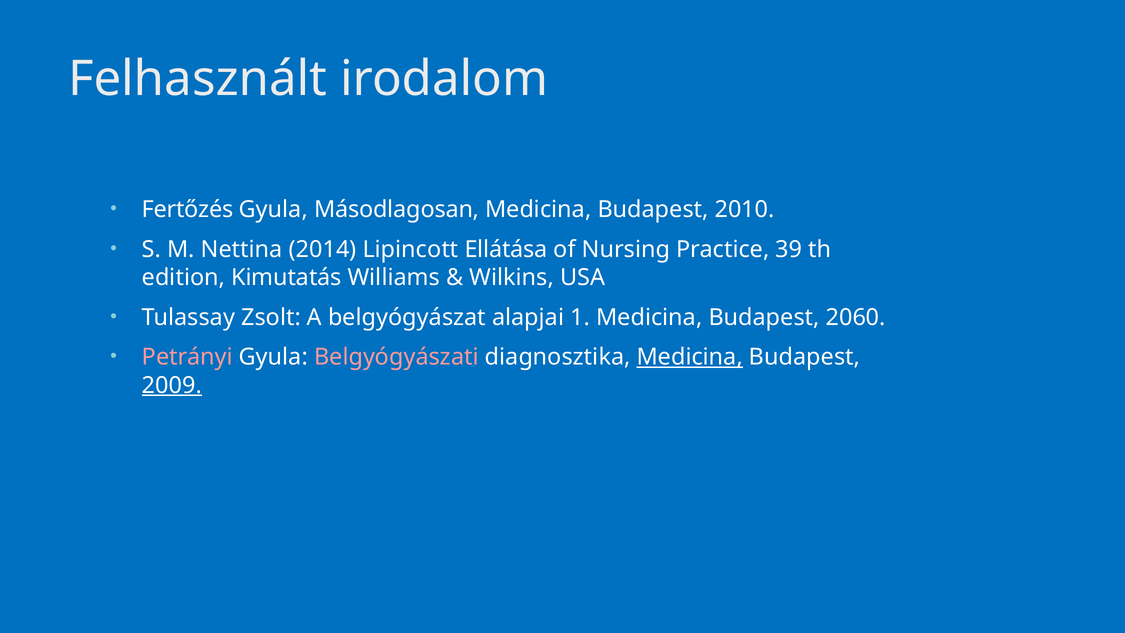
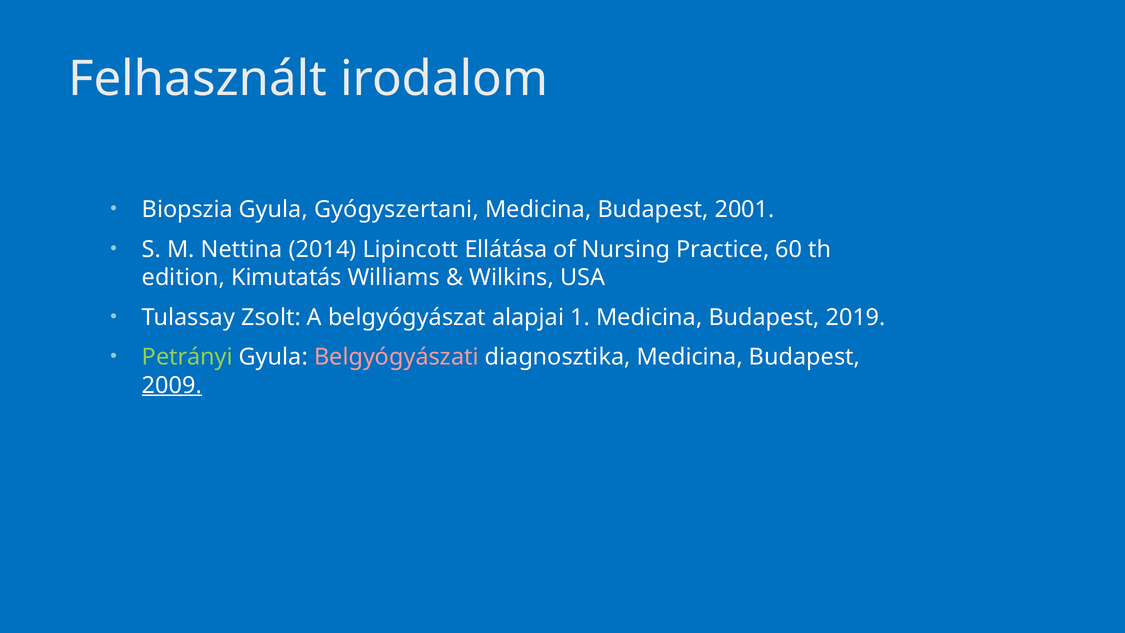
Fertőzés: Fertőzés -> Biopszia (187, 209)
Másodlagosan: Másodlagosan -> Gyógyszertani (396, 209)
2010: 2010 -> 2001 (745, 209)
39: 39 -> 60 (789, 249)
2060: 2060 -> 2019 (856, 317)
Petrányi colour: pink -> light green (187, 357)
Medicina underline: present -> none (690, 357)
